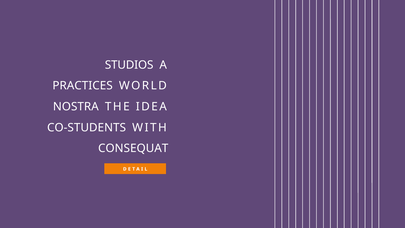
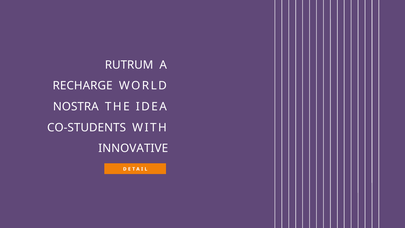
STUDIOS: STUDIOS -> RUTRUM (129, 65)
PRACTICES: PRACTICES -> RECHARGE (83, 86)
CONSEQUAT: CONSEQUAT -> INNOVATIVE (133, 148)
